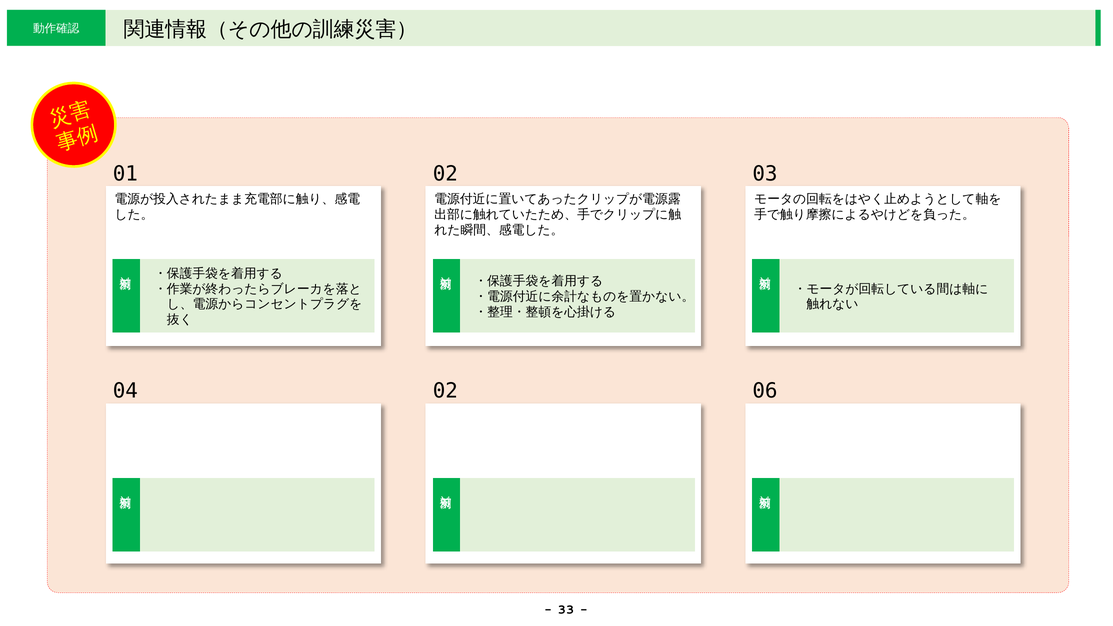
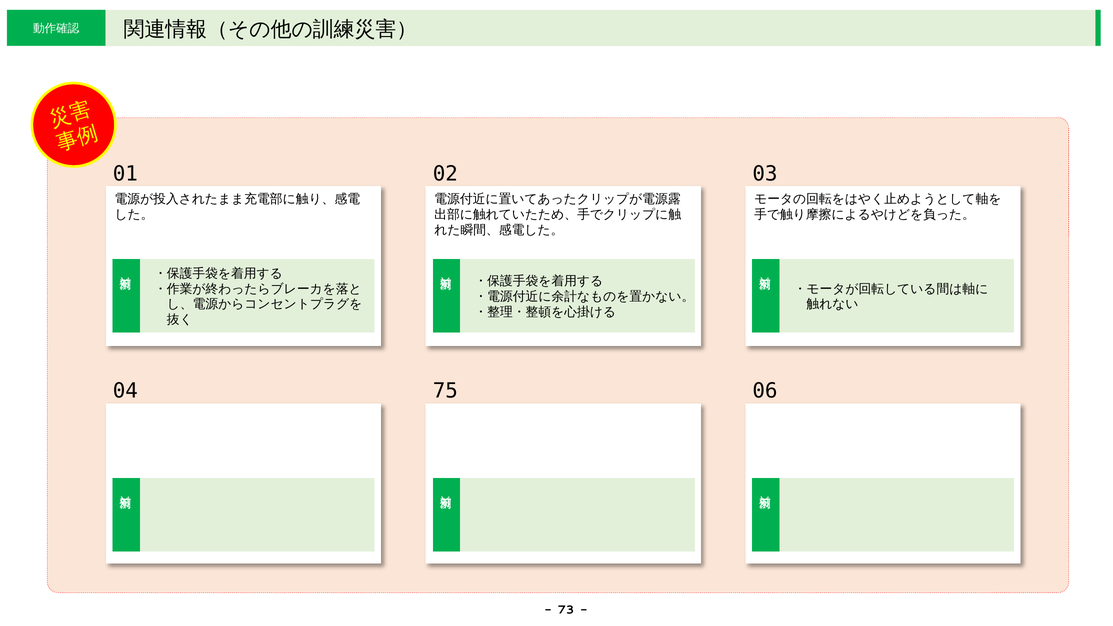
04 02: 02 -> 75 (445, 391)
33: 33 -> 73 (566, 610)
